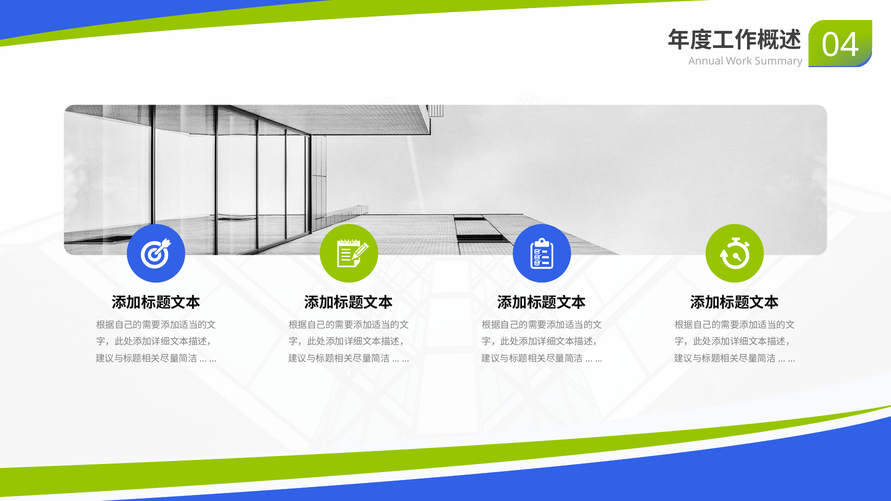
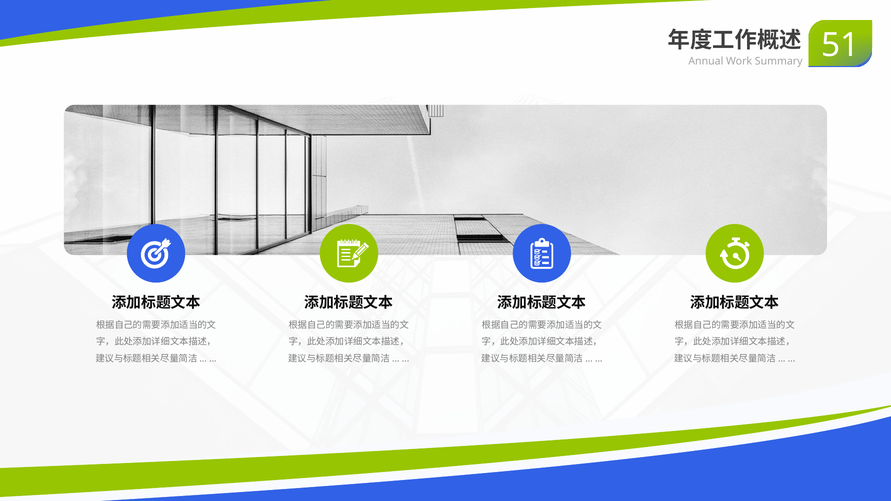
04: 04 -> 51 (840, 45)
